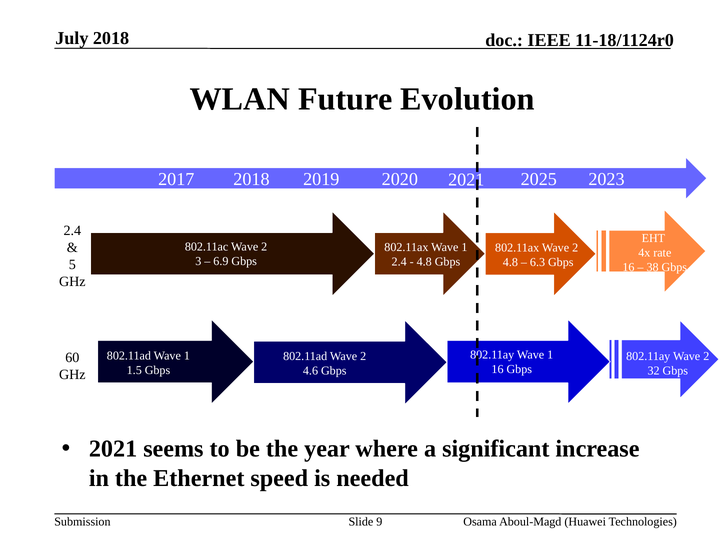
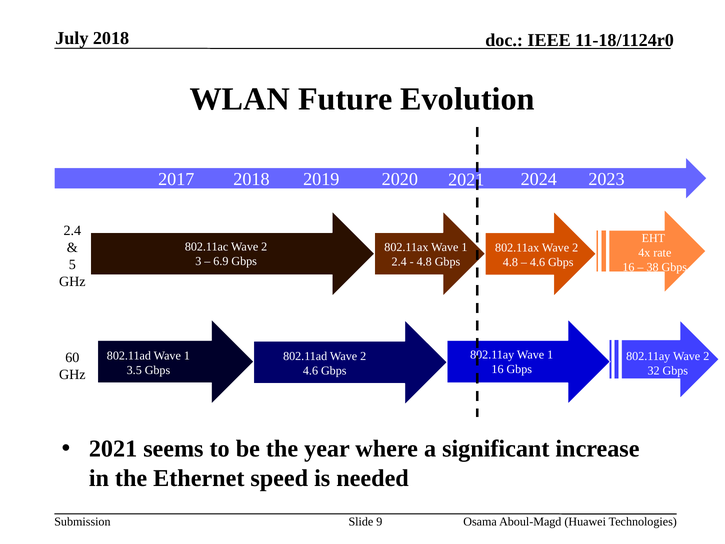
2025: 2025 -> 2024 (539, 179)
6.3: 6.3 -> 4.6 (538, 262)
1.5: 1.5 -> 3.5 (134, 370)
